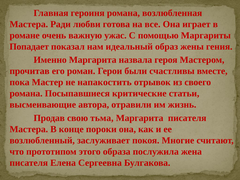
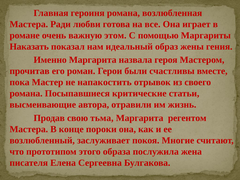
ужас: ужас -> этом (115, 35)
Попадает: Попадает -> Наказать (29, 47)
Маргарита писателя: писателя -> регентом (187, 118)
